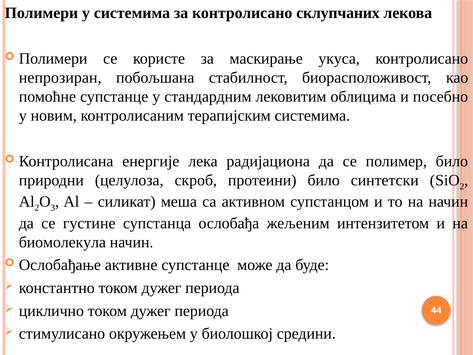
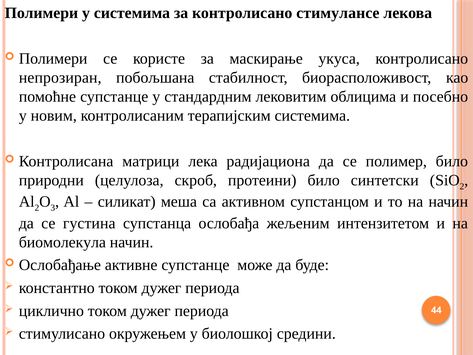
склупчаних: склупчаних -> стимулансе (338, 13)
енергије: енергије -> матрици (151, 161)
густине: густине -> густина (89, 223)
